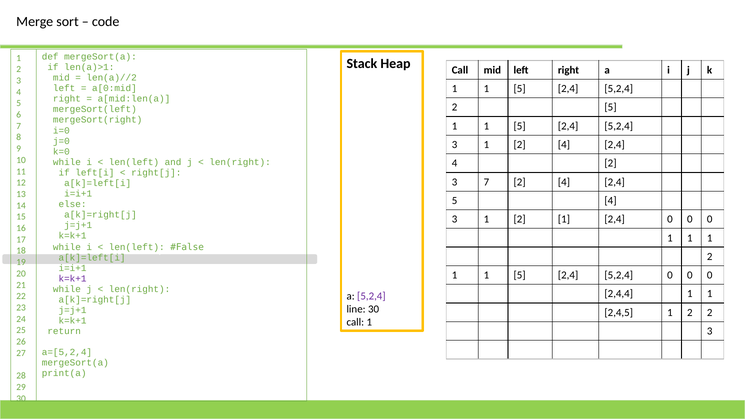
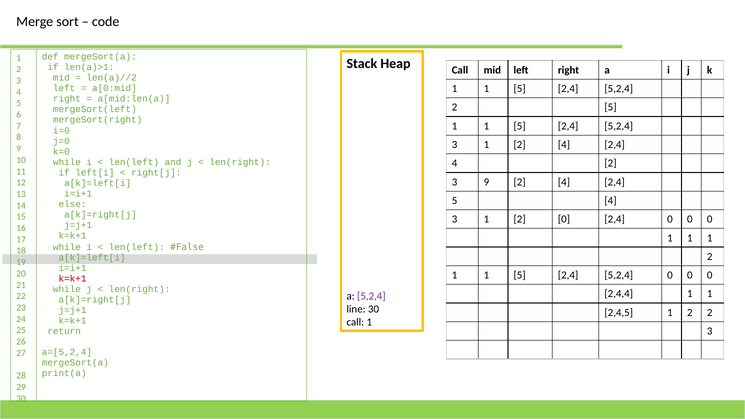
3 7: 7 -> 9 (486, 182)
3 1 2 1: 1 -> 0 (564, 219)
k=k+1 colour: purple -> red (73, 279)
